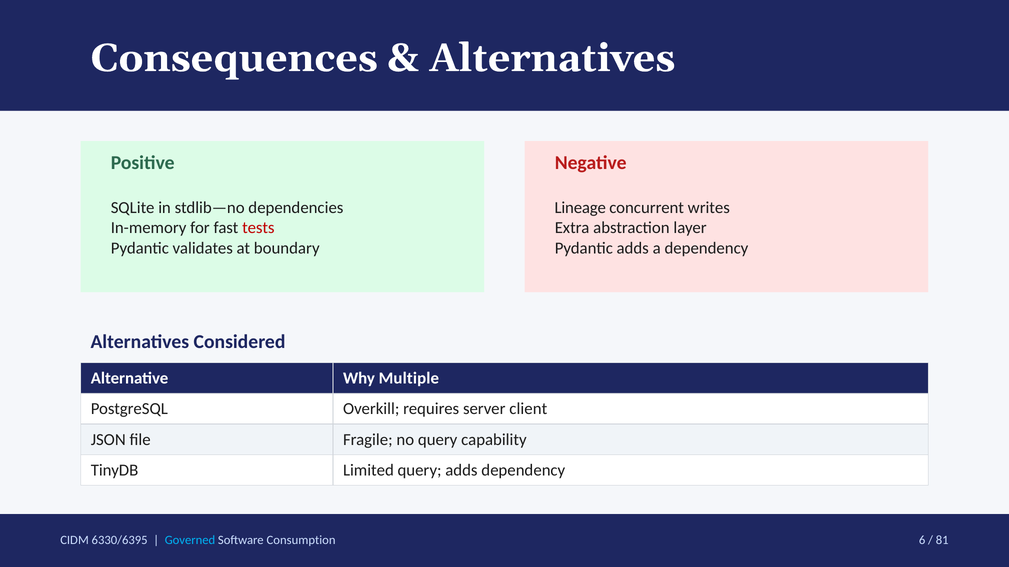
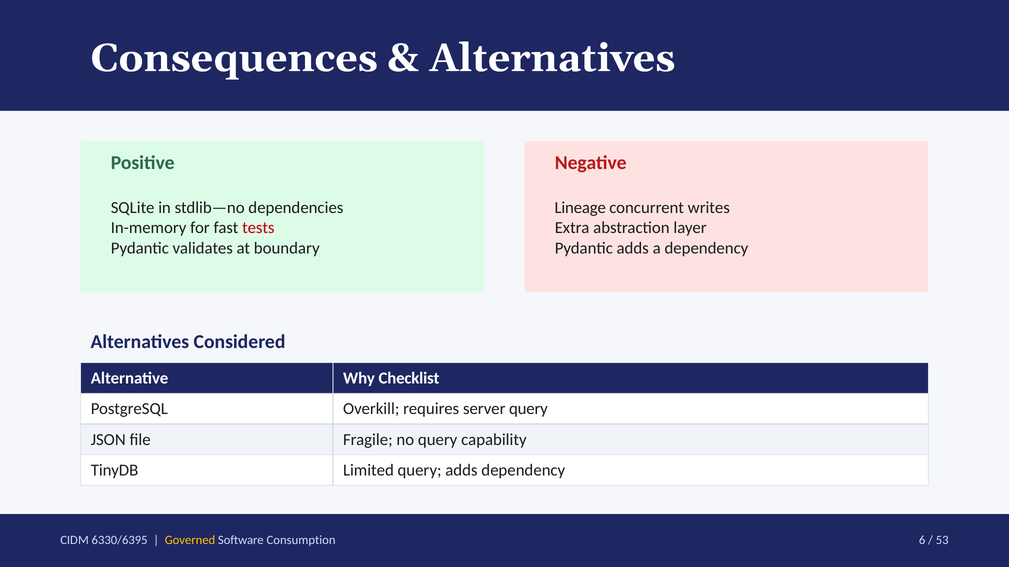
Multiple: Multiple -> Checklist (409, 379)
server client: client -> query (528, 409)
Governed colour: light blue -> yellow (190, 541)
81: 81 -> 53 (942, 541)
